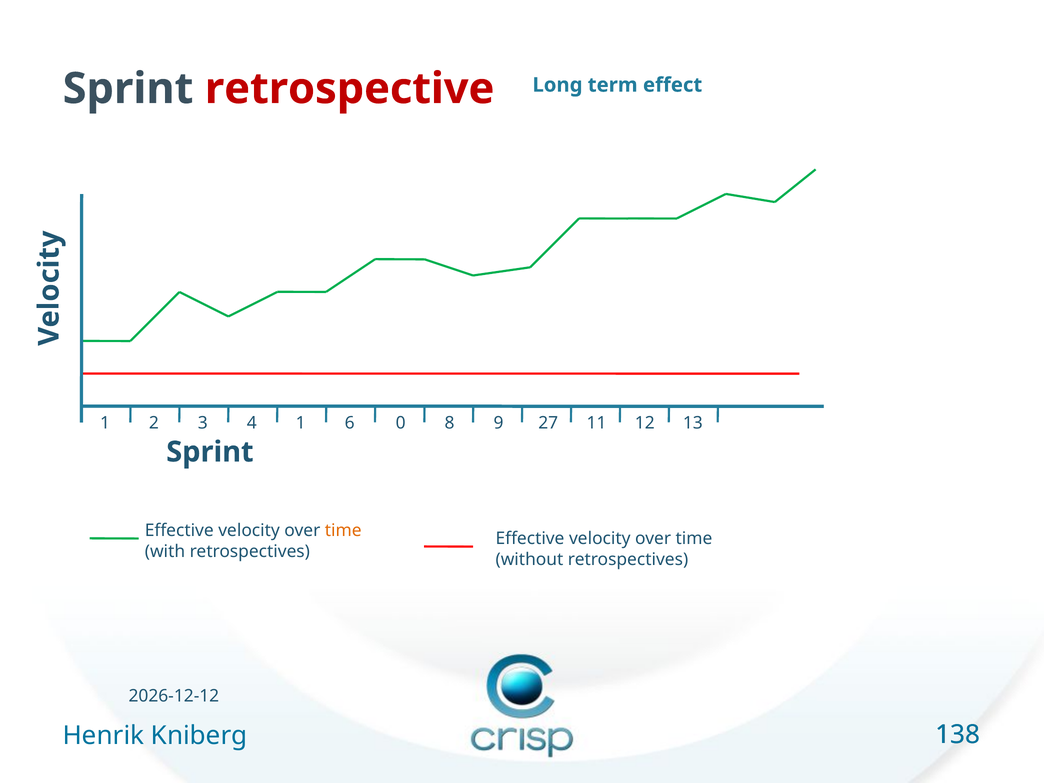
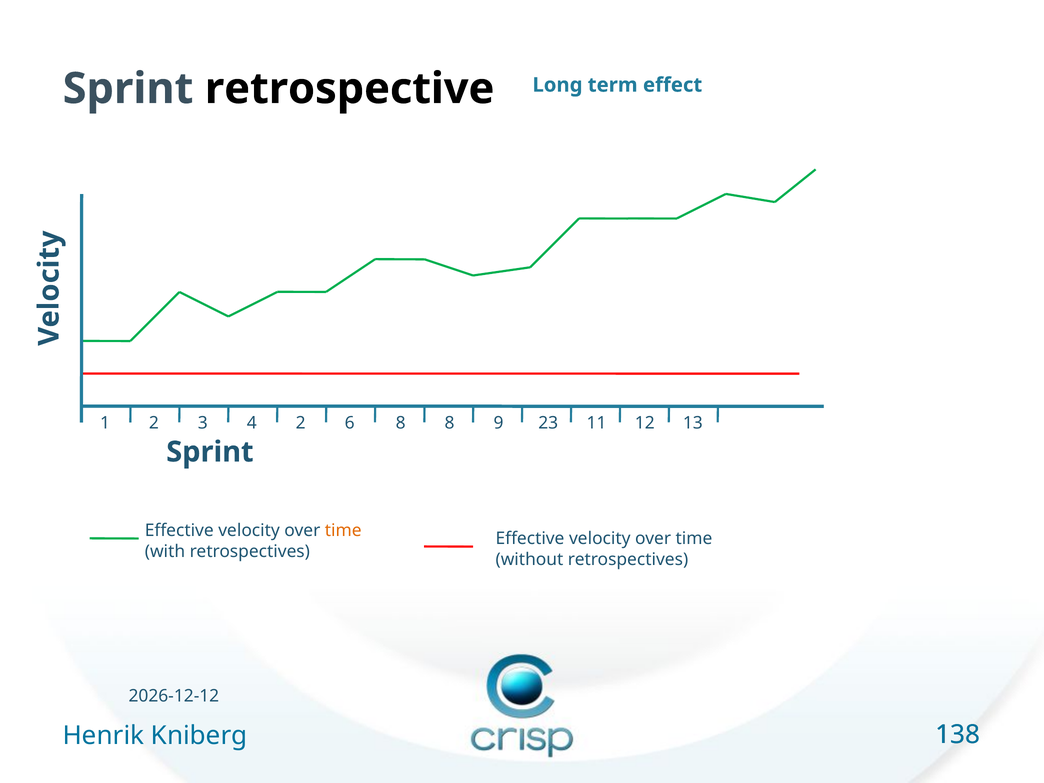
retrospective colour: red -> black (350, 89)
4 1: 1 -> 2 (301, 423)
6 0: 0 -> 8 (401, 423)
27: 27 -> 23 (548, 423)
